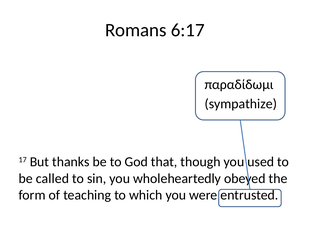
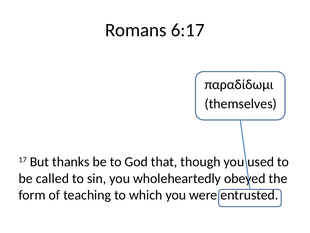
sympathize: sympathize -> themselves (241, 104)
